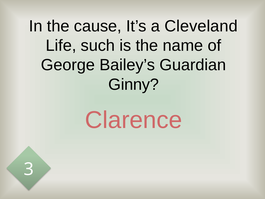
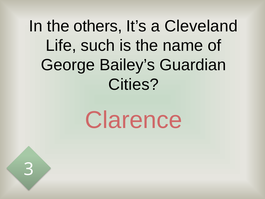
cause: cause -> others (98, 26)
Ginny: Ginny -> Cities (134, 84)
